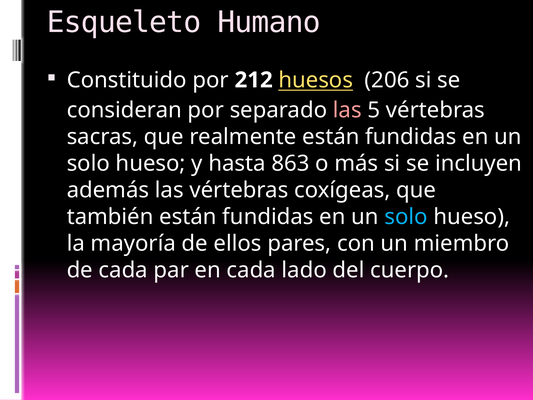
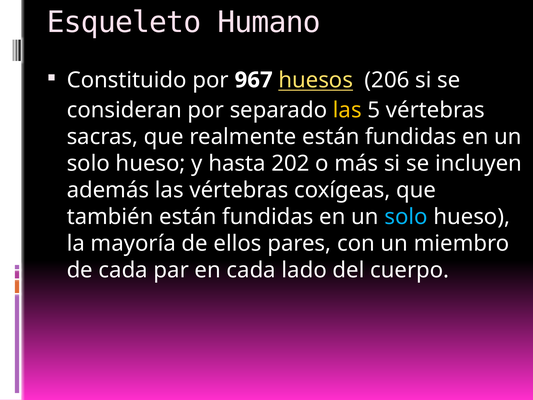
212: 212 -> 967 (254, 80)
las colour: pink -> yellow (347, 110)
863: 863 -> 202 (290, 163)
